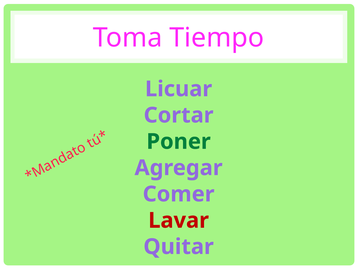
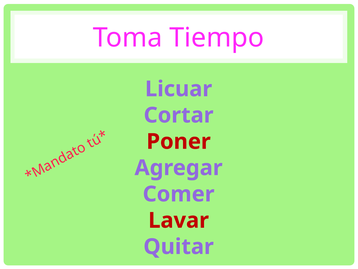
Poner colour: green -> red (179, 141)
